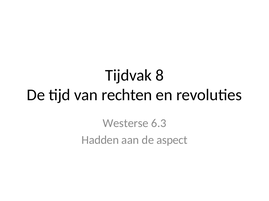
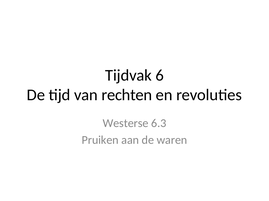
8: 8 -> 6 (160, 76)
Hadden: Hadden -> Pruiken (100, 140)
aspect: aspect -> waren (172, 140)
